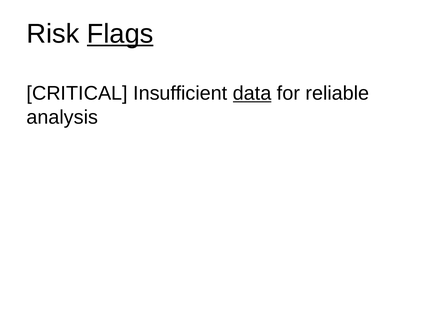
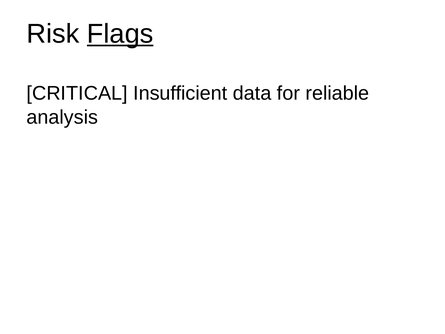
data underline: present -> none (252, 93)
